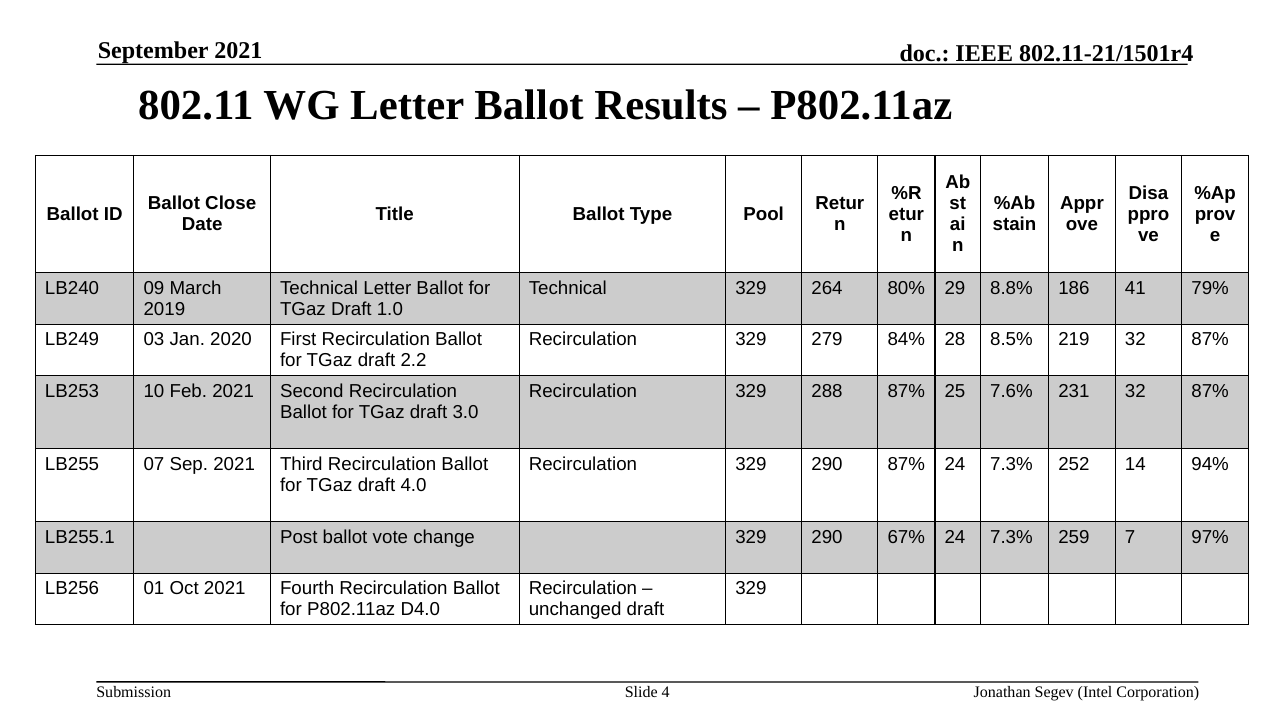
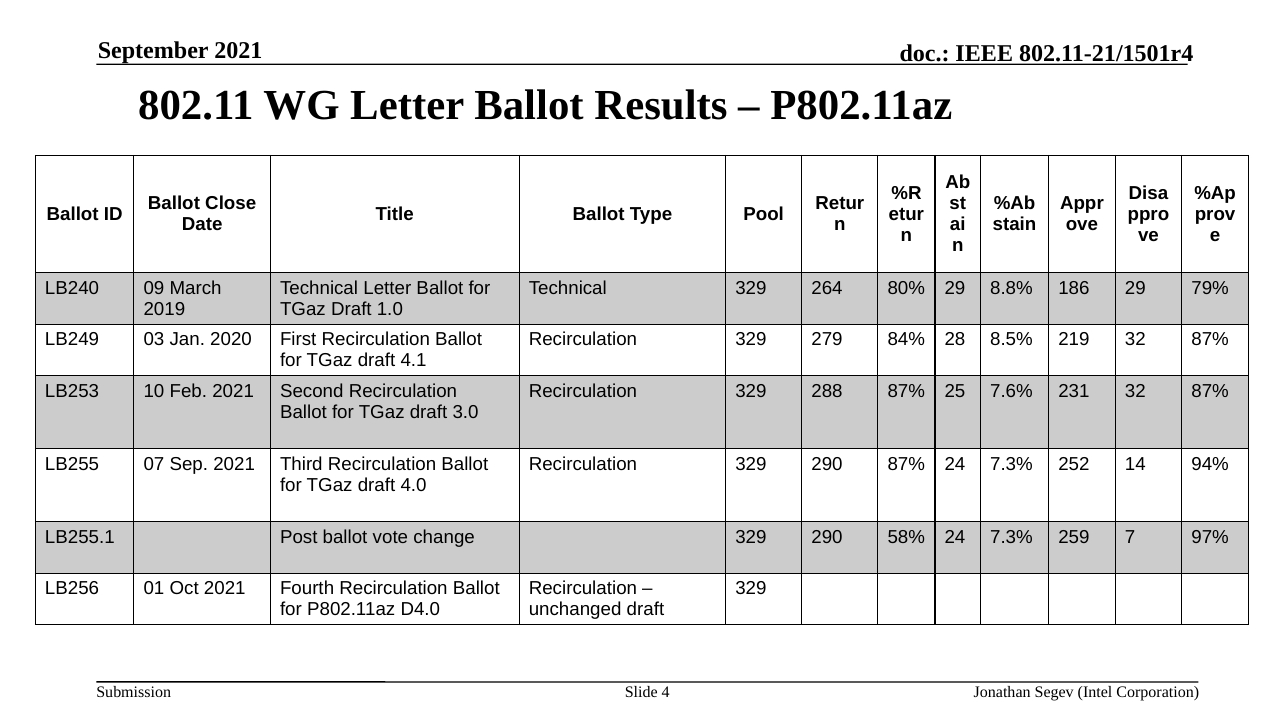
186 41: 41 -> 29 (1135, 288)
2.2: 2.2 -> 4.1 (414, 361)
67%: 67% -> 58% (906, 537)
